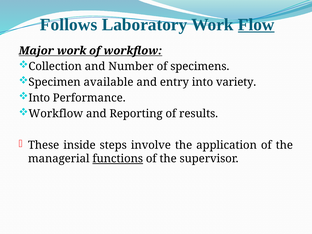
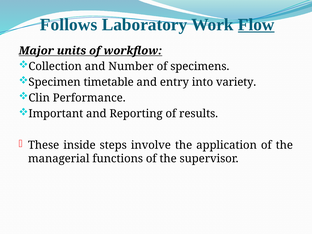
Major work: work -> units (72, 51)
available: available -> timetable (109, 82)
Into: Into -> Clin (39, 98)
Workflow: Workflow -> Important (56, 114)
functions underline: present -> none (118, 159)
